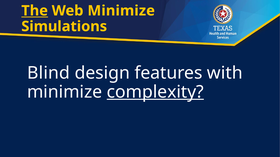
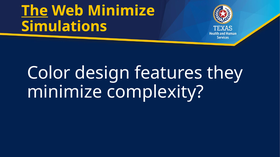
Blind: Blind -> Color (49, 73)
with: with -> they (225, 73)
complexity underline: present -> none (155, 92)
